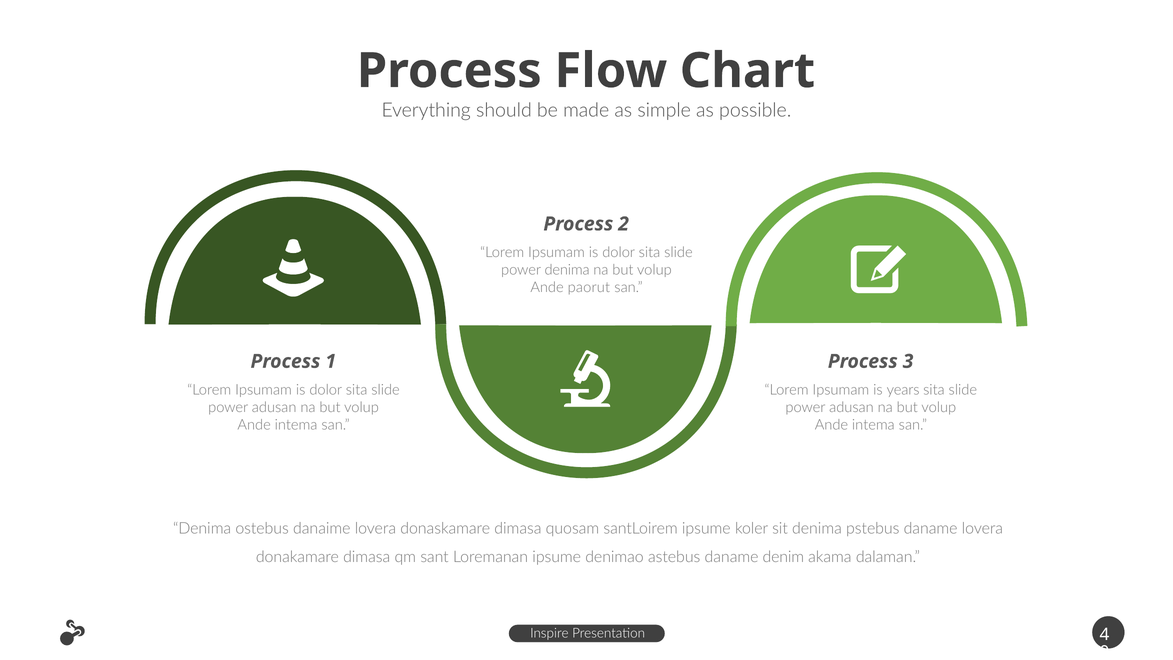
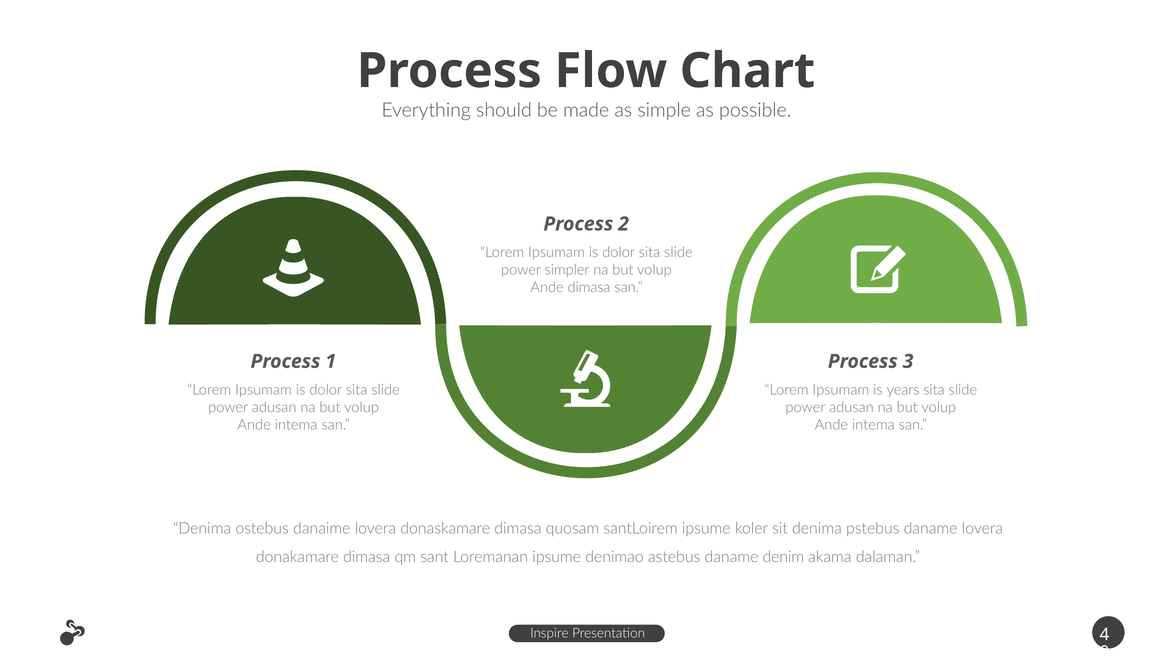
power denima: denima -> simpler (567, 270)
Ande paorut: paorut -> dimasa (589, 287)
